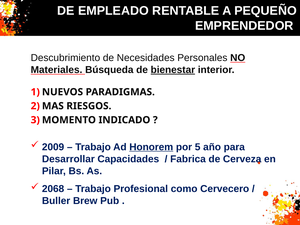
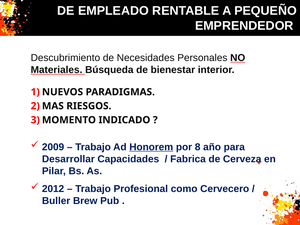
bienestar underline: present -> none (173, 70)
5: 5 -> 8 (198, 147)
2068: 2068 -> 2012 (53, 189)
